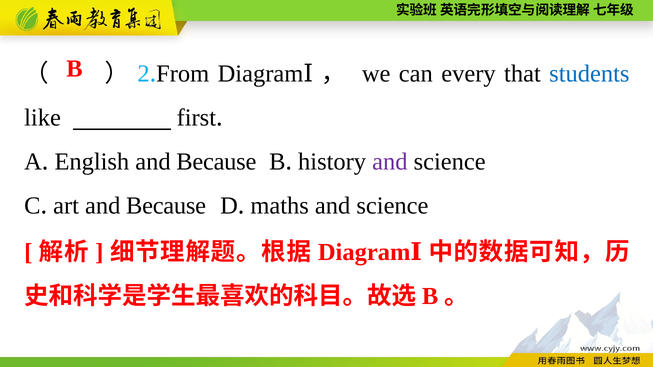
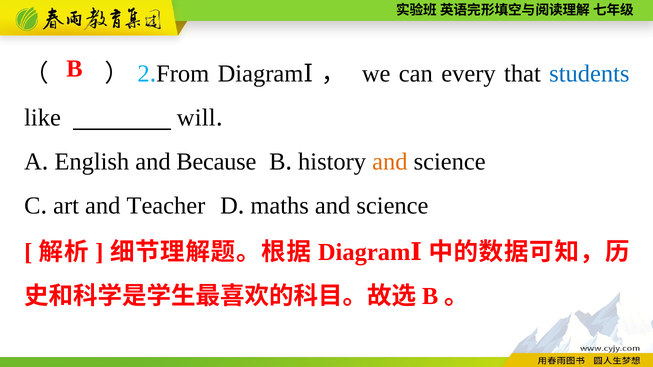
first: first -> will (196, 118)
and colour: purple -> orange (390, 162)
art and Because: Because -> Teacher (166, 206)
